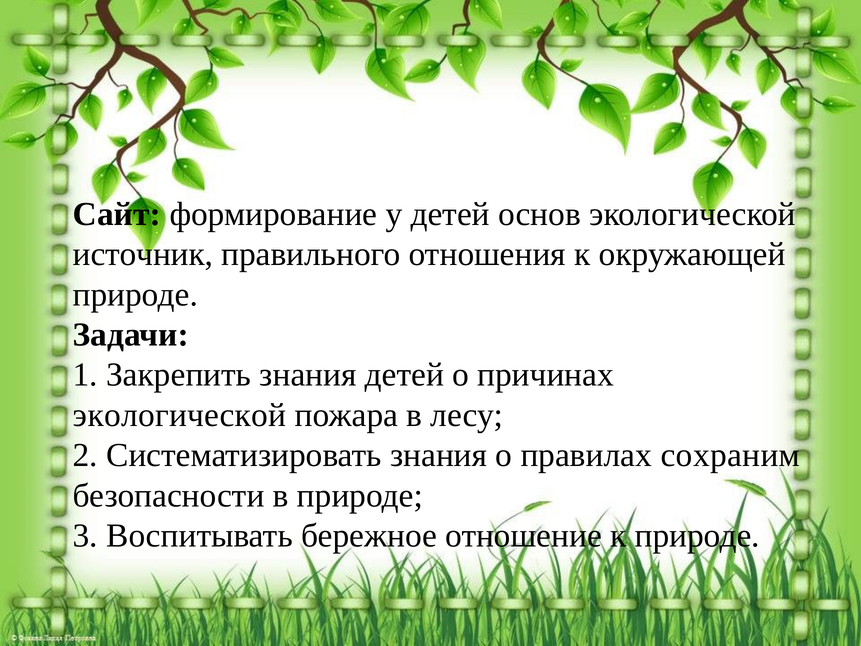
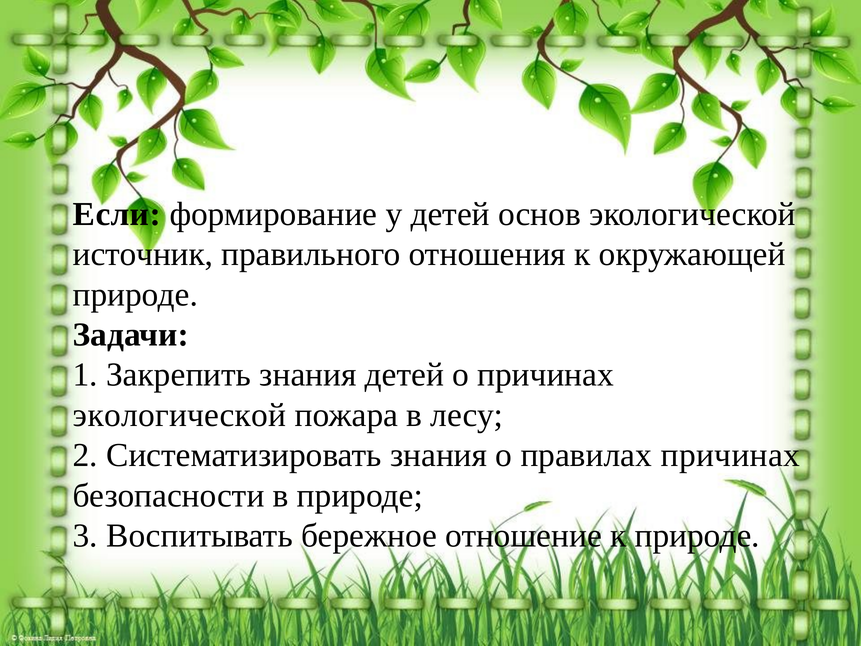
Сайт: Сайт -> Если (117, 214)
правилах сохраним: сохраним -> причинах (730, 455)
